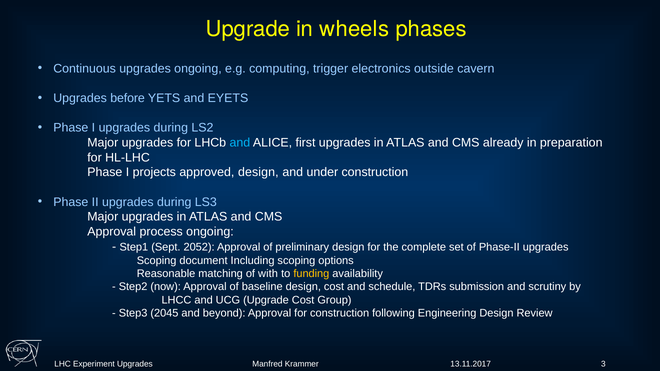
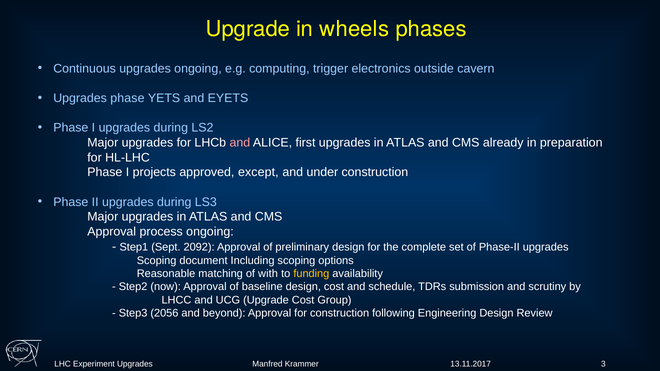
Upgrades before: before -> phase (127, 98)
and colour: light blue -> pink (240, 143)
approved design: design -> except (258, 172)
2052: 2052 -> 2092 (199, 247)
2045: 2045 -> 2056 (164, 313)
